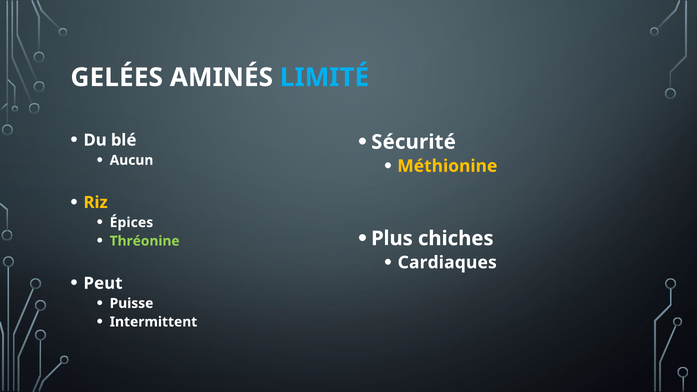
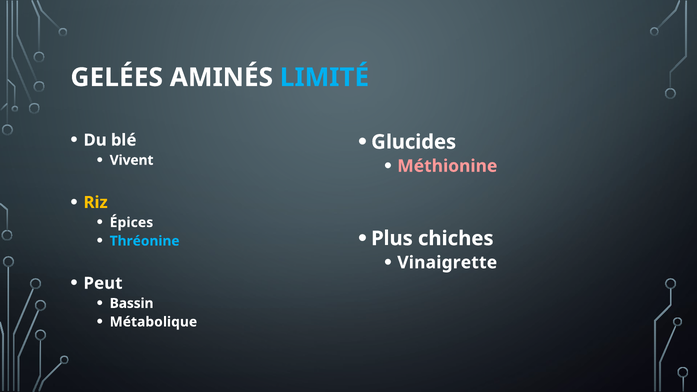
Sécurité: Sécurité -> Glucides (414, 142)
Aucun: Aucun -> Vivent (132, 160)
Méthionine colour: yellow -> pink (447, 166)
Thréonine colour: light green -> light blue (145, 241)
Cardiaques: Cardiaques -> Vinaigrette (447, 263)
Puisse: Puisse -> Bassin (132, 303)
Intermittent: Intermittent -> Métabolique (153, 322)
